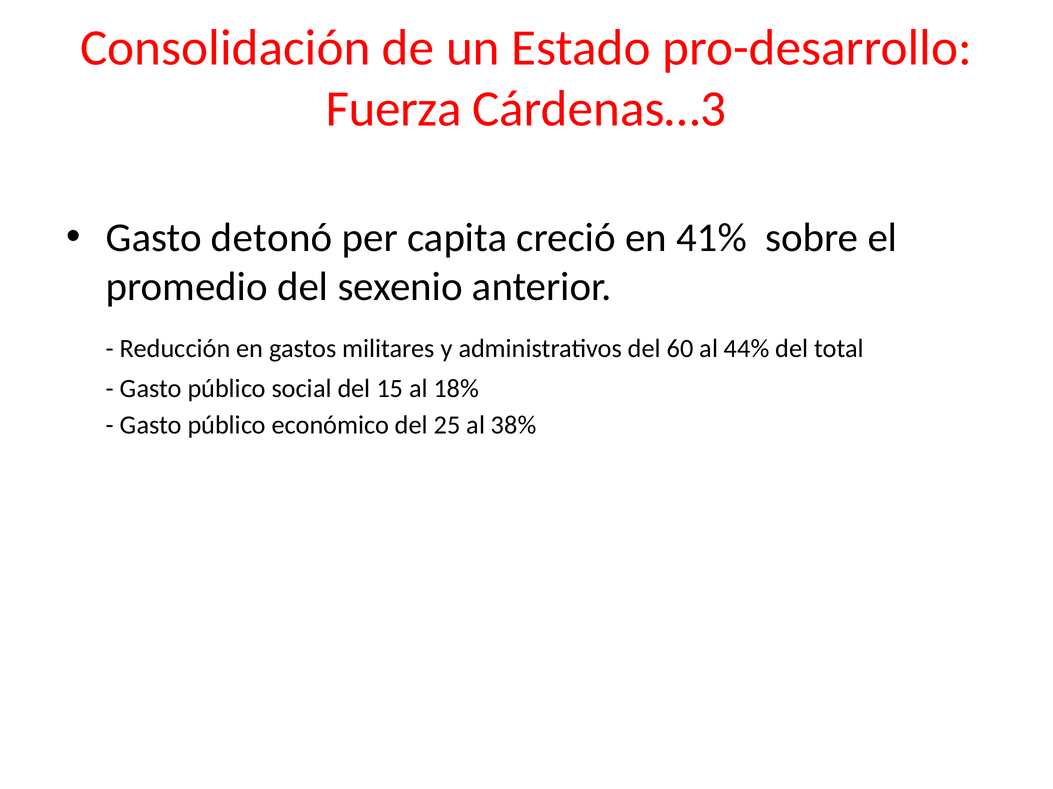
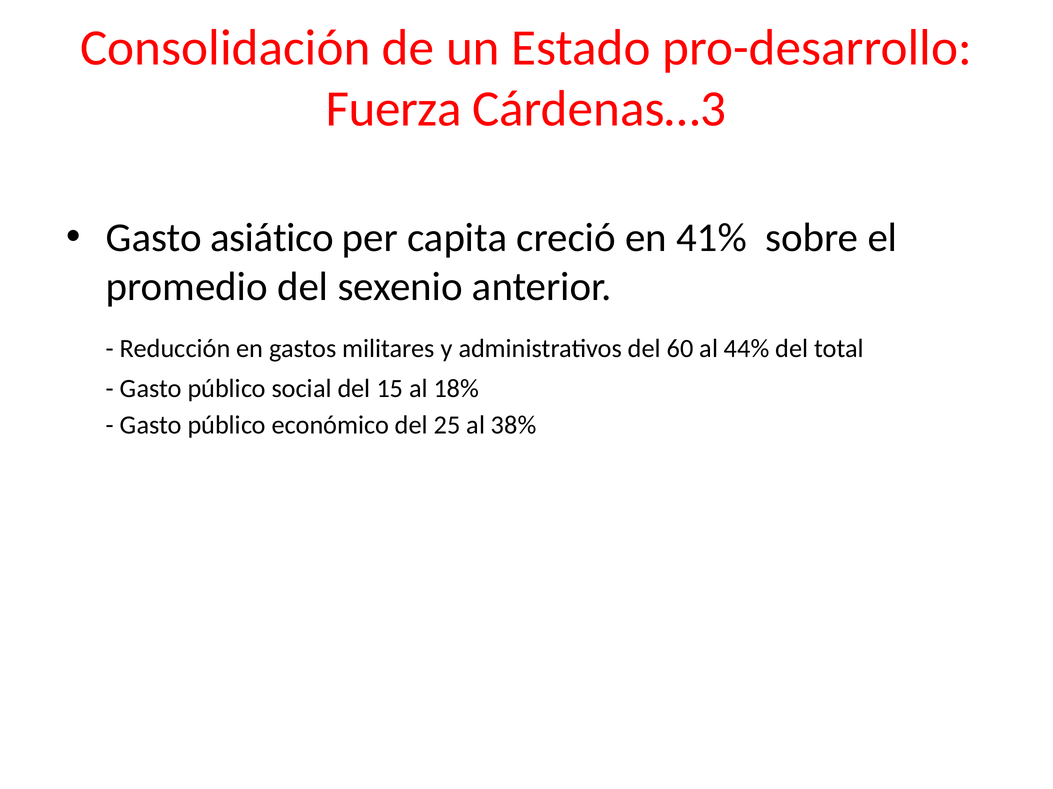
detonó: detonó -> asiático (272, 238)
